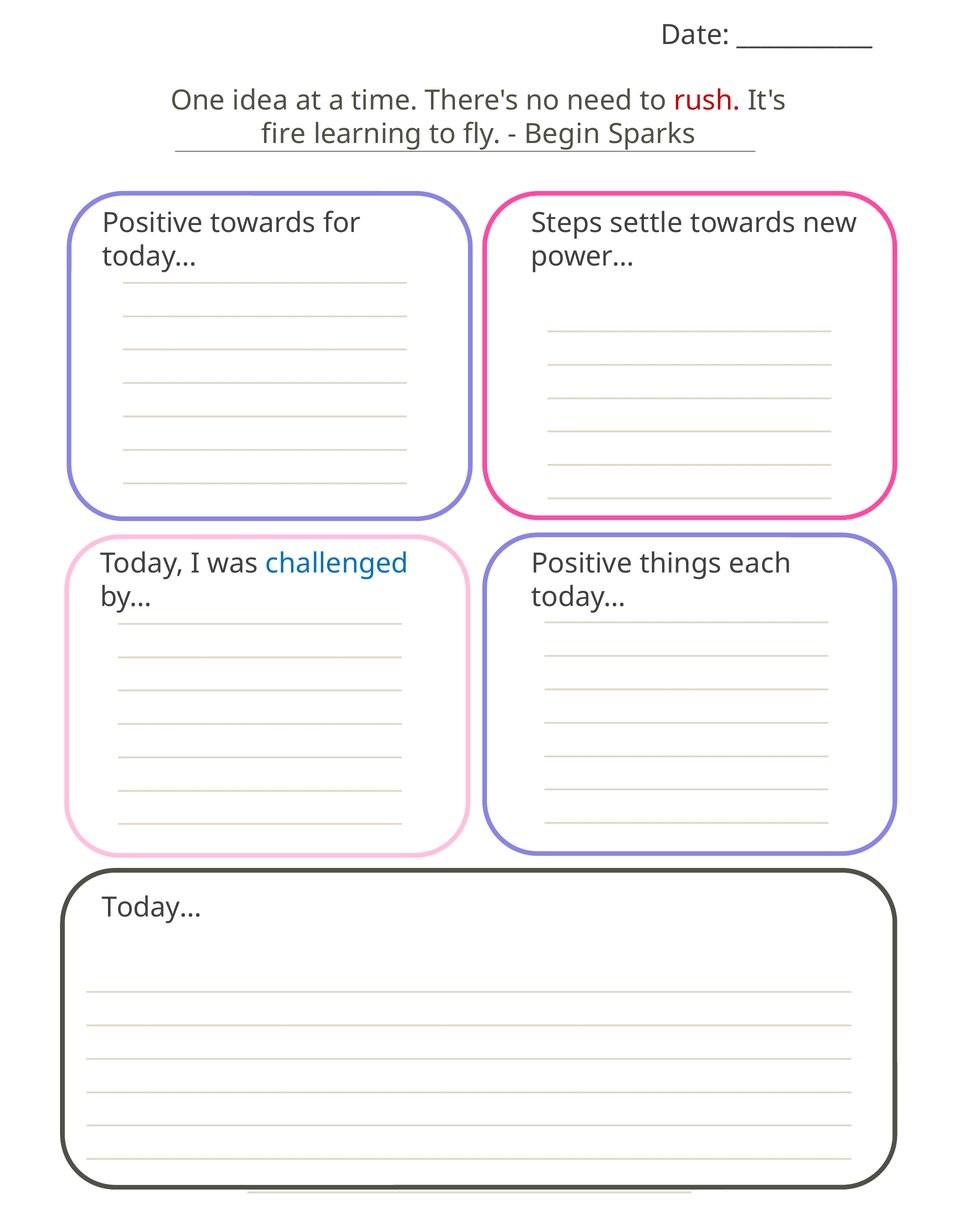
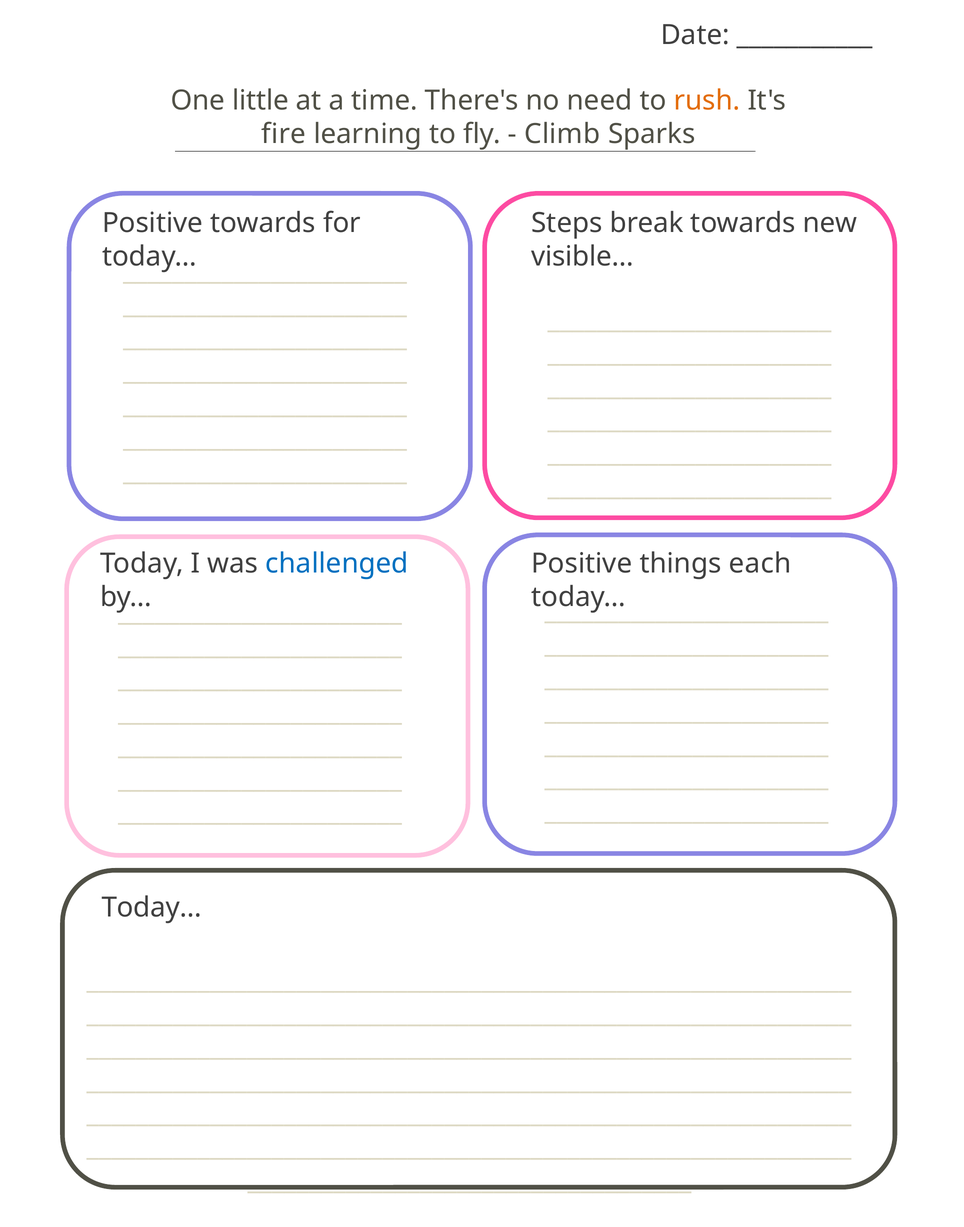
idea: idea -> little (261, 101)
rush colour: red -> orange (707, 101)
Begin: Begin -> Climb (562, 134)
settle: settle -> break (647, 223)
power…: power… -> visible… (583, 257)
